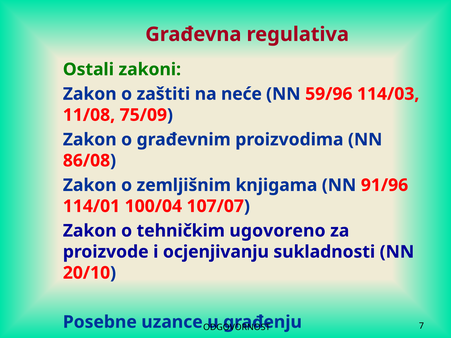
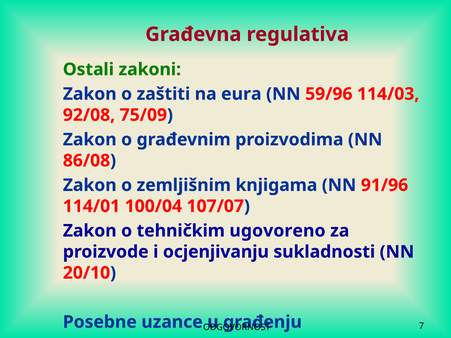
neće: neće -> eura (241, 94)
11/08: 11/08 -> 92/08 (89, 115)
